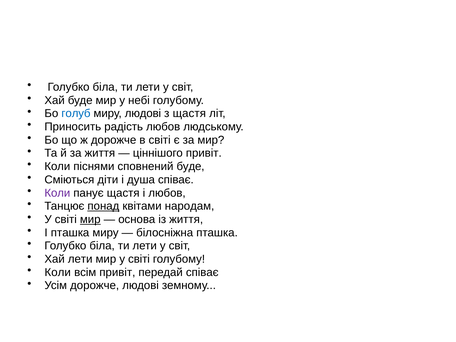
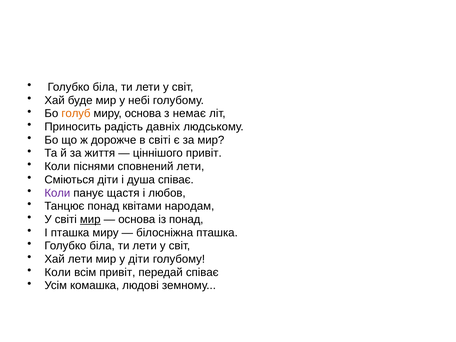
голуб colour: blue -> orange (76, 114)
миру людові: людові -> основа (143, 114)
з щастя: щастя -> немає (189, 114)
радість любов: любов -> давніх (163, 127)
сповнений буде: буде -> лети (190, 166)
понад underline: present -> none (103, 206)
із життя: життя -> понад (186, 219)
мир у світі: світі -> діти (139, 259)
Усім дорожче: дорожче -> комашка (95, 286)
